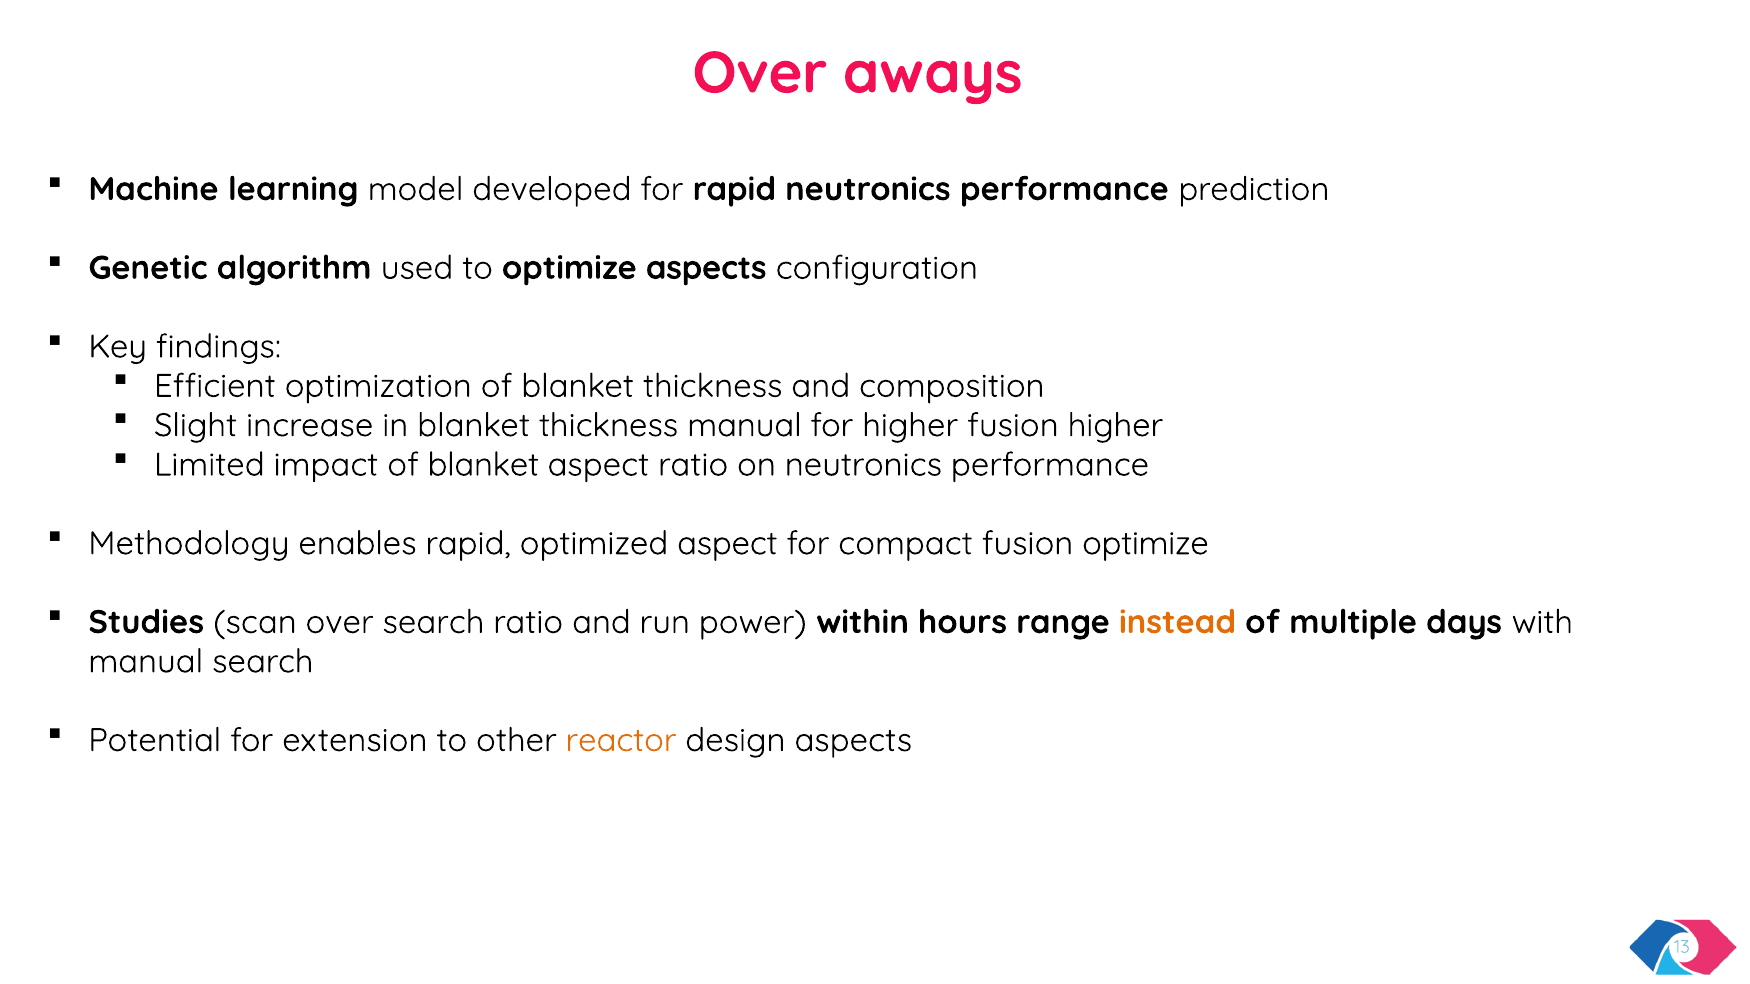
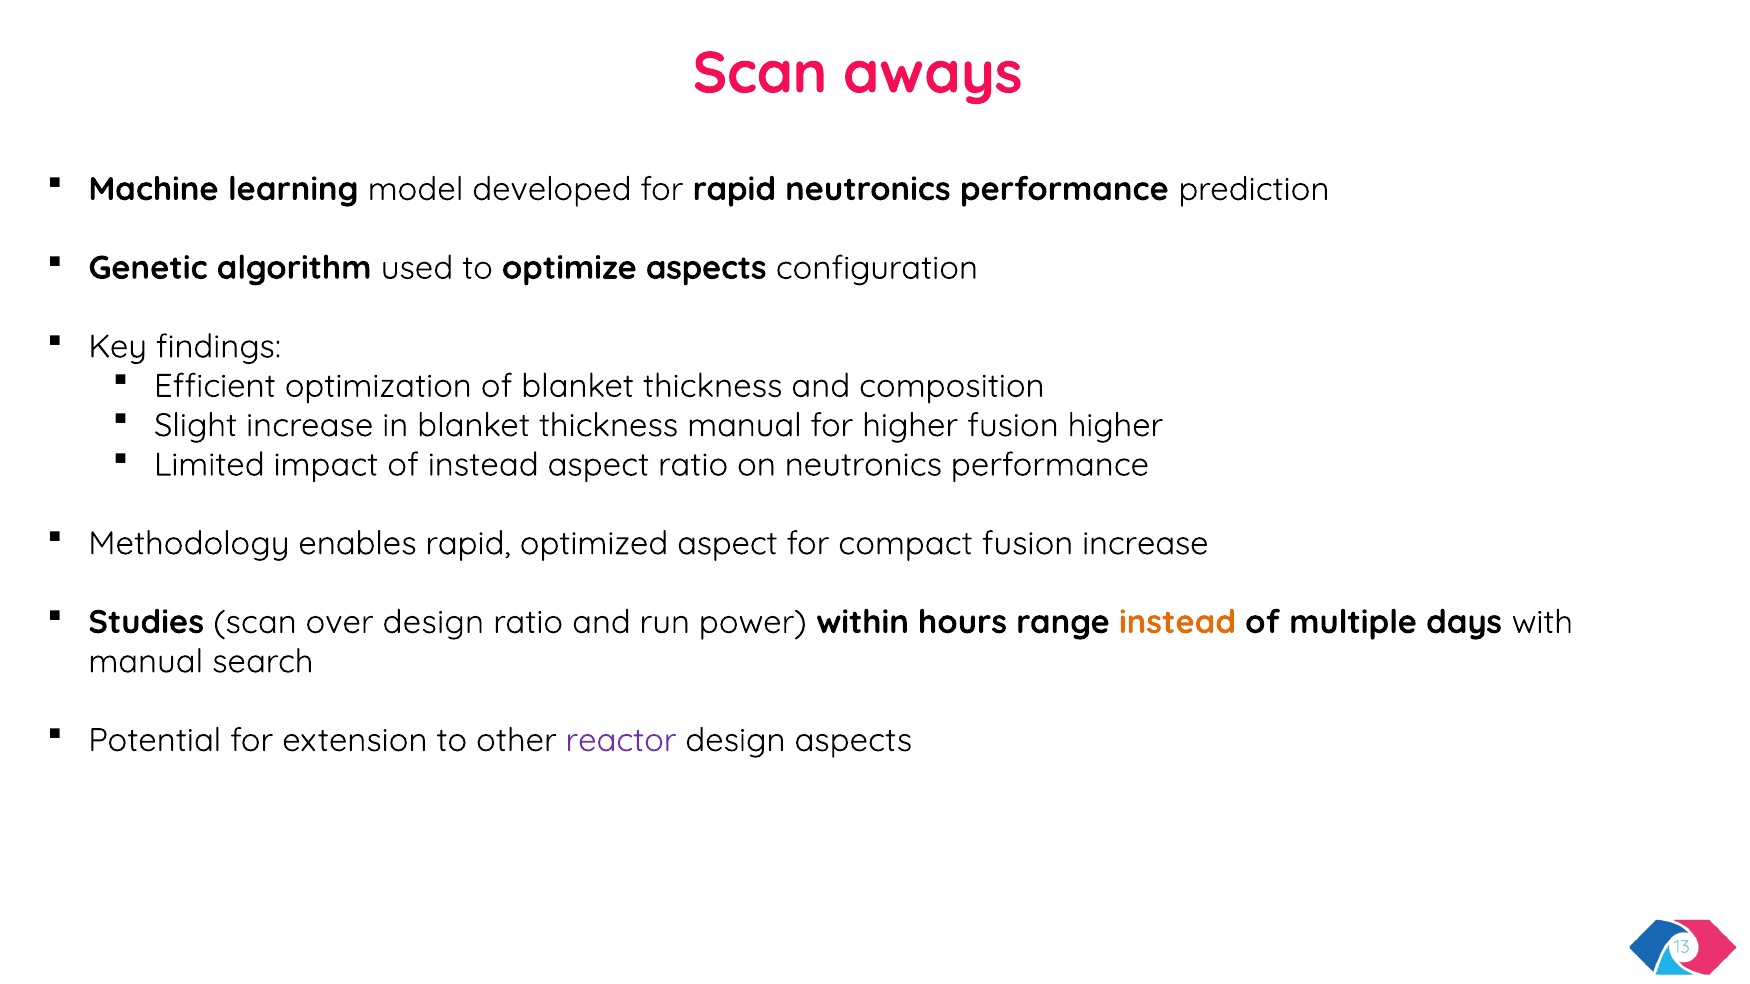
Over: Over -> Scan (760, 73)
impact of blanket: blanket -> instead (483, 465)
fusion optimize: optimize -> increase (1145, 544)
over search: search -> design (433, 622)
reactor colour: orange -> purple (621, 741)
